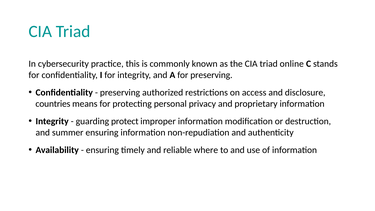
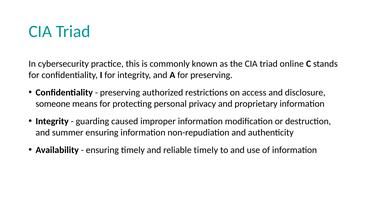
countries: countries -> someone (53, 104)
protect: protect -> caused (125, 121)
reliable where: where -> timely (206, 150)
